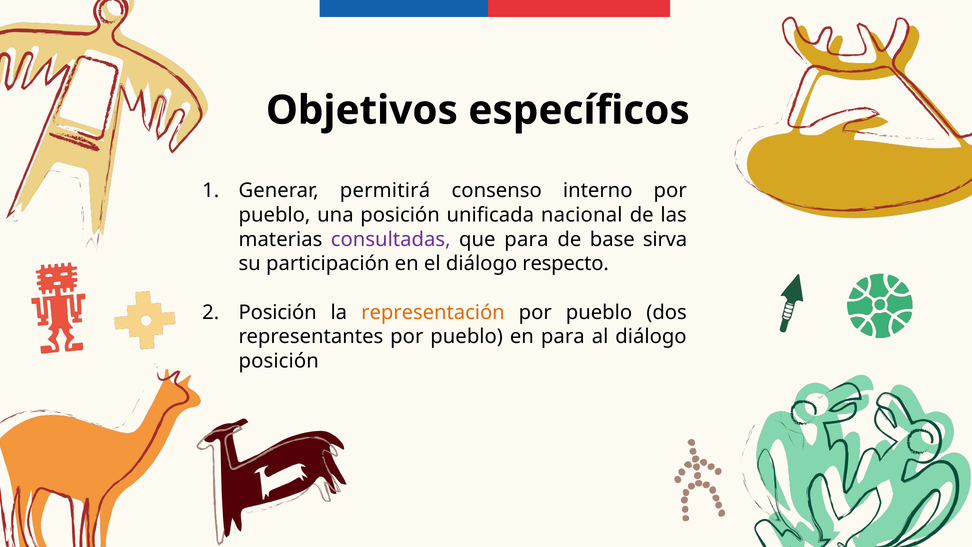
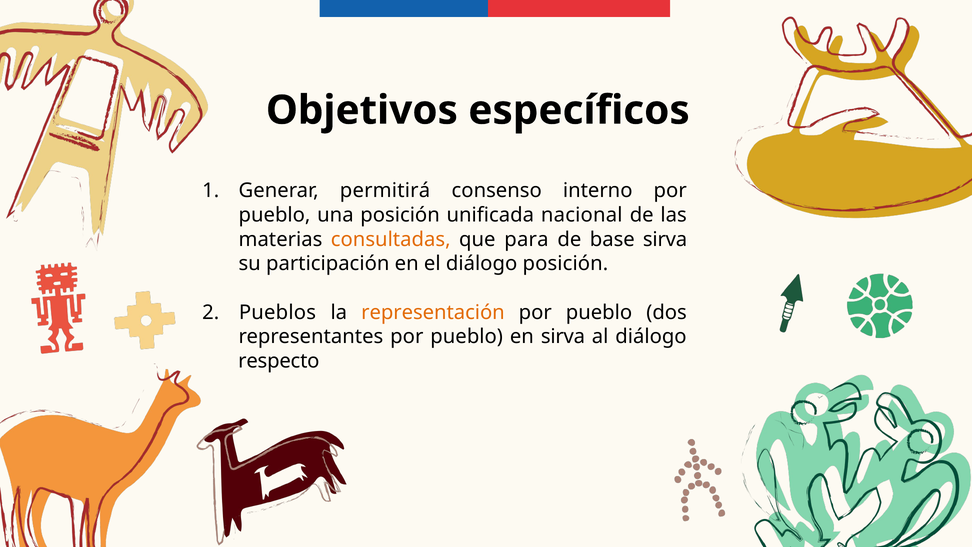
consultadas colour: purple -> orange (391, 239)
diálogo respecto: respecto -> posición (565, 264)
Posición: Posición -> Pueblos (277, 312)
en para: para -> sirva (563, 336)
posición: posición -> respecto (279, 361)
